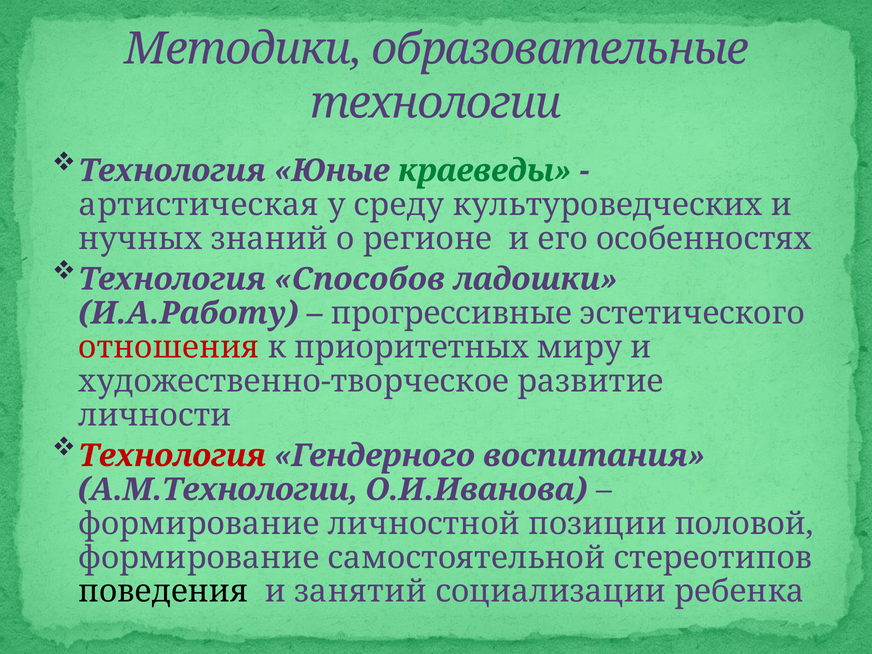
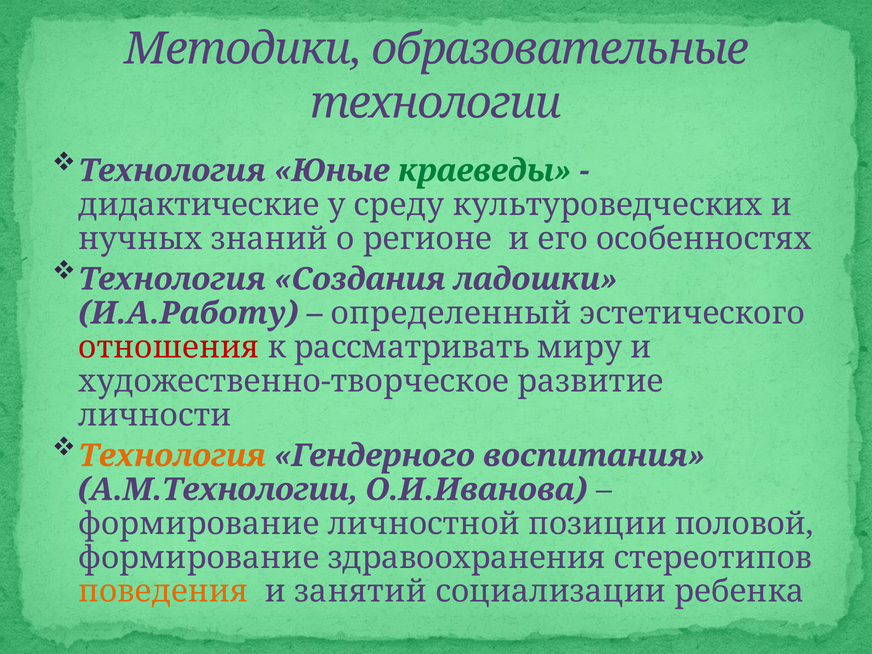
артистическая: артистическая -> дидактические (199, 205)
Способов: Способов -> Создания (360, 279)
прогрессивные: прогрессивные -> определенный (451, 313)
приоритетных: приоритетных -> рассматривать (412, 347)
Технология colour: red -> orange (172, 456)
самостоятельной: самостоятельной -> здравоохранения (467, 558)
поведения colour: black -> orange (163, 592)
